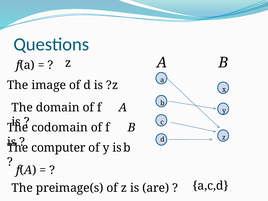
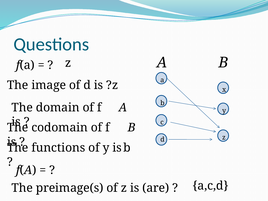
computer: computer -> functions (58, 148)
